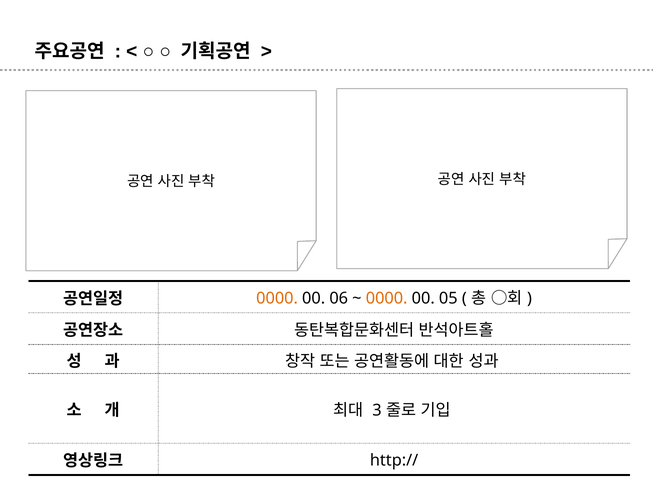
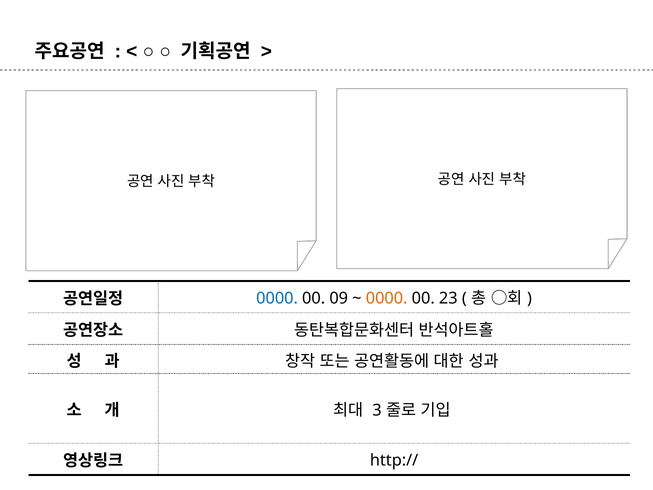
0000 colour: orange -> blue (277, 298)
06: 06 -> 09 (339, 298)
05: 05 -> 23 (448, 298)
